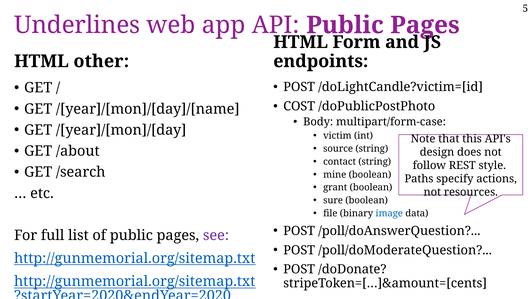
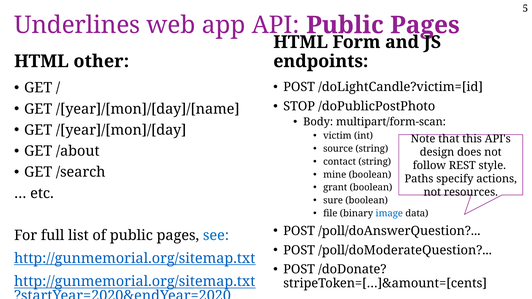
COST: COST -> STOP (299, 106)
multipart/form-case: multipart/form-case -> multipart/form-scan (391, 122)
see colour: purple -> blue (216, 236)
